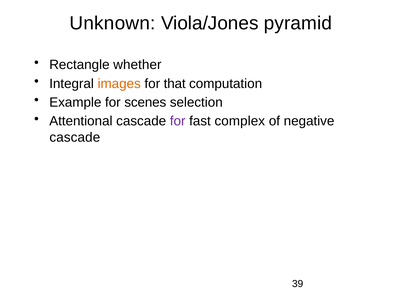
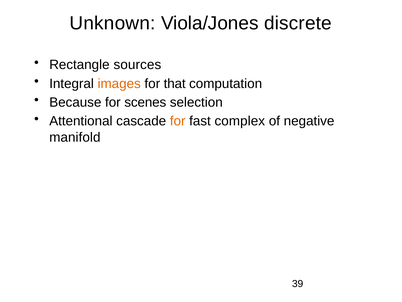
pyramid: pyramid -> discrete (298, 23)
whether: whether -> sources (137, 65)
Example: Example -> Because (75, 102)
for colour: purple -> orange (178, 121)
cascade: cascade -> manifold (75, 137)
